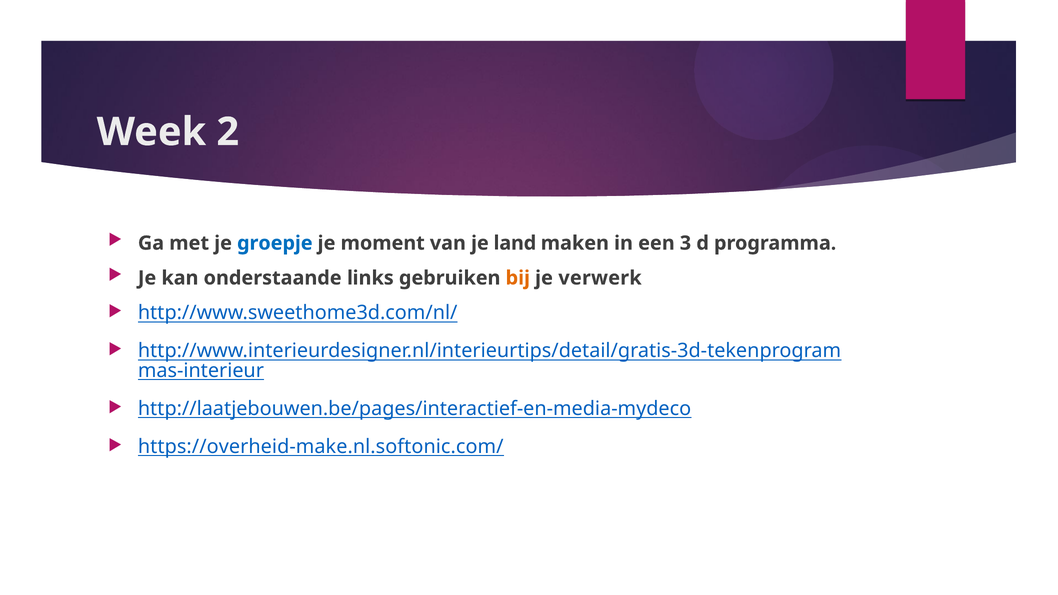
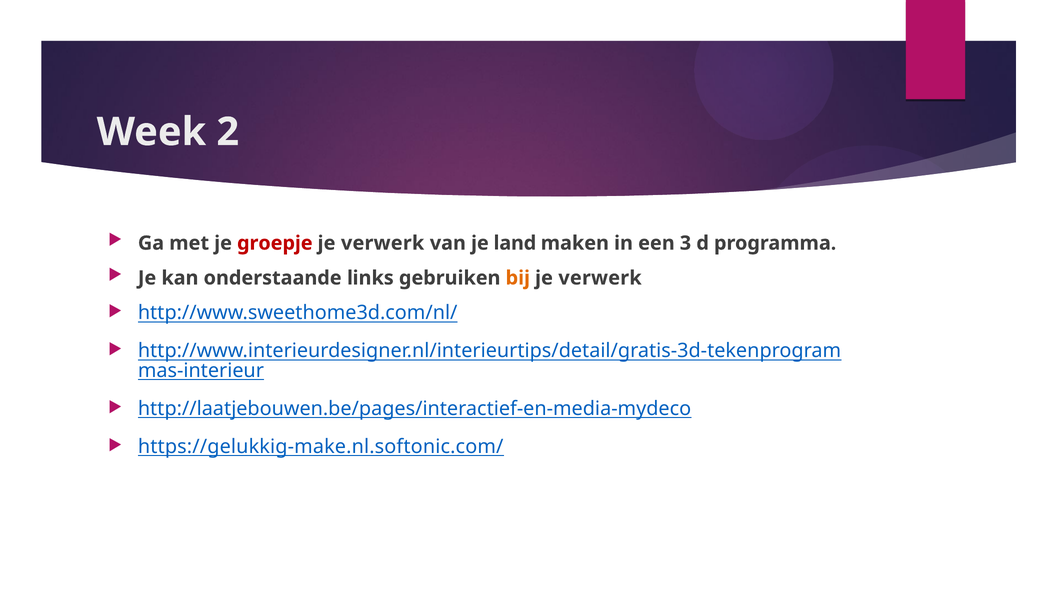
groepje colour: blue -> red (275, 243)
moment: moment -> verwerk (383, 243)
https://overheid-make.nl.softonic.com/: https://overheid-make.nl.softonic.com/ -> https://gelukkig-make.nl.softonic.com/ (321, 447)
